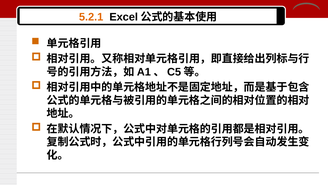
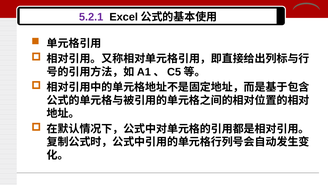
5.2.1 colour: orange -> purple (91, 17)
